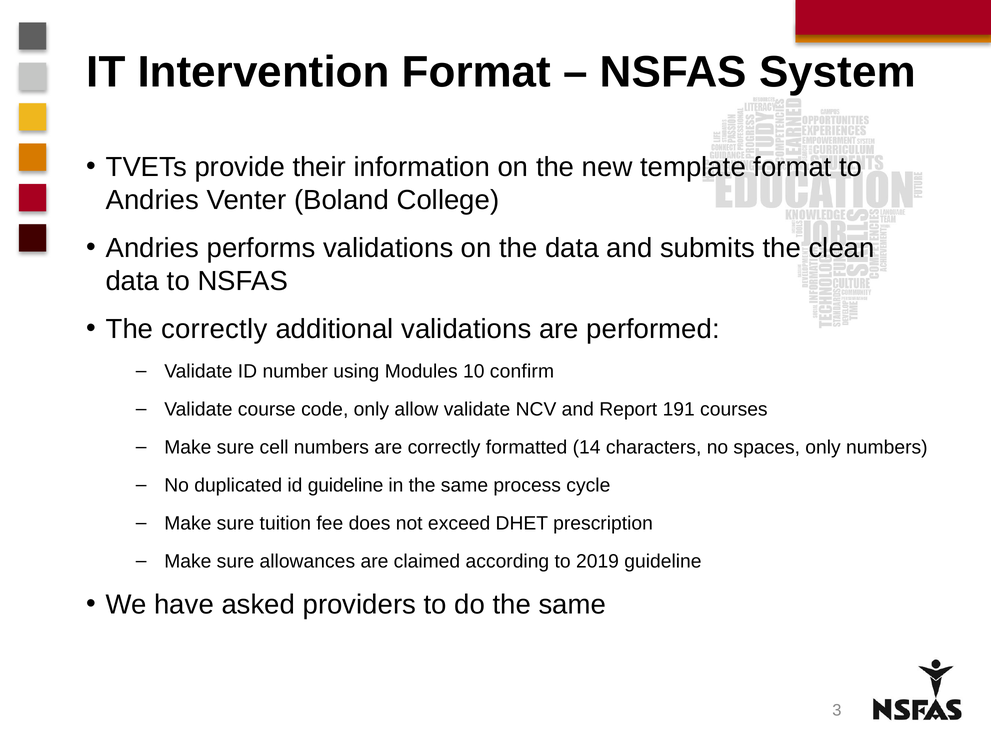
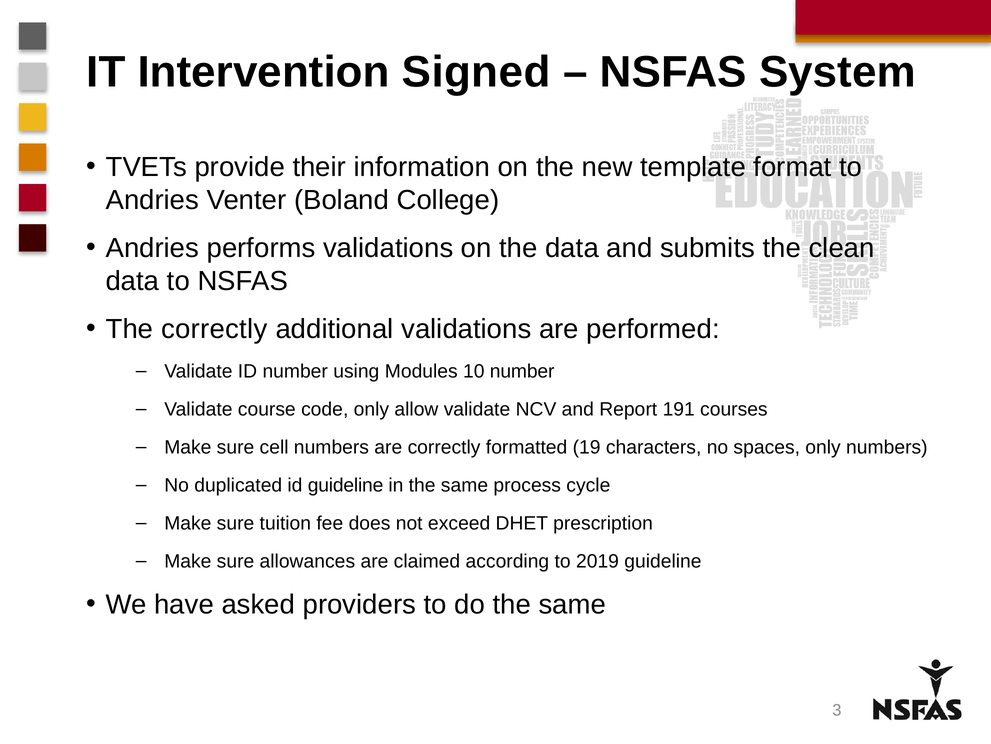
Intervention Format: Format -> Signed (476, 72)
10 confirm: confirm -> number (522, 371)
14: 14 -> 19 (587, 447)
